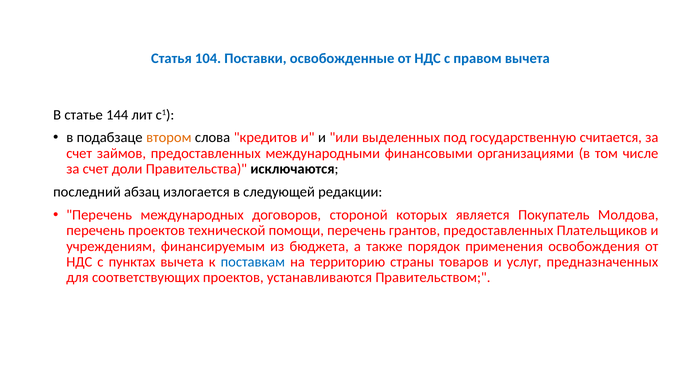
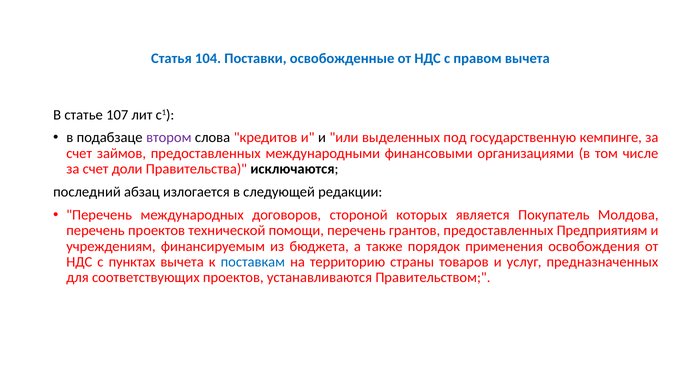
144: 144 -> 107 (117, 115)
втором colour: orange -> purple (169, 138)
считается: считается -> кемпинге (611, 138)
Плательщиков: Плательщиков -> Предприятиям (602, 231)
